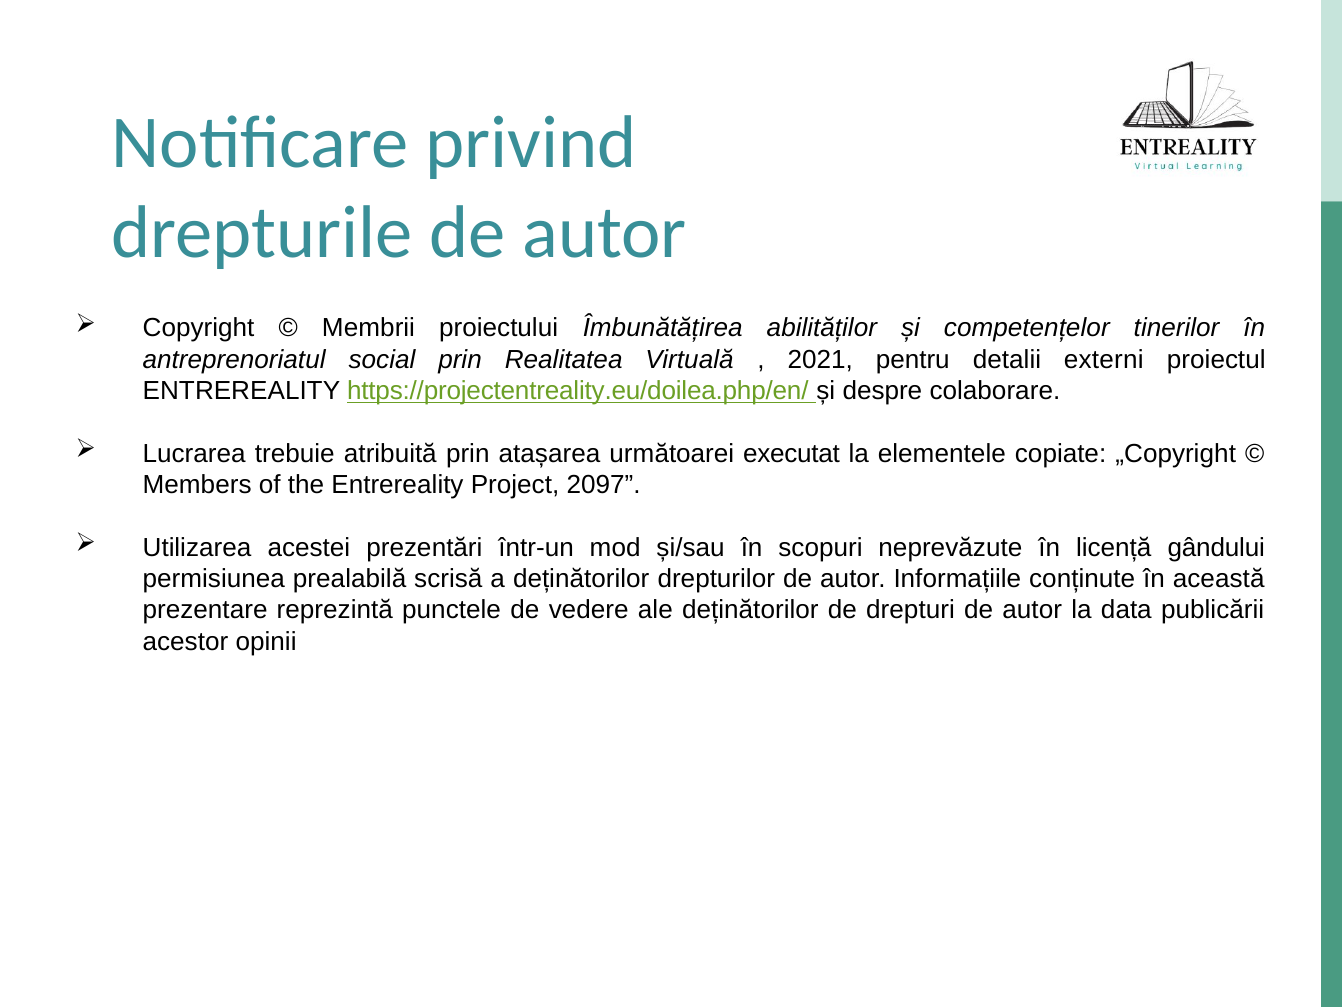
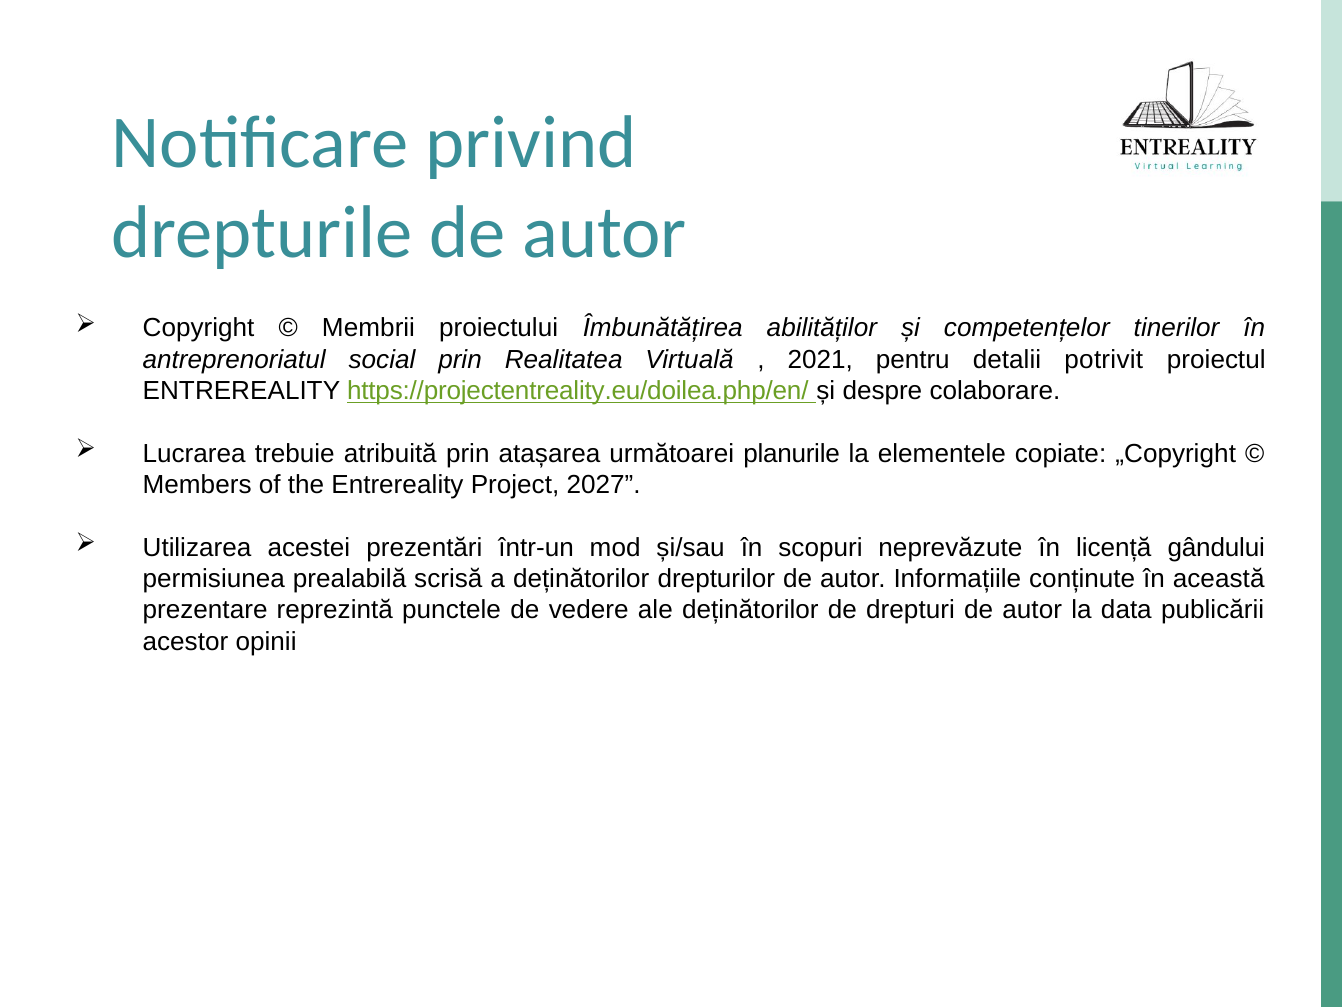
externi: externi -> potrivit (1104, 359)
executat: executat -> planurile (792, 453)
2097: 2097 -> 2027 (604, 485)
